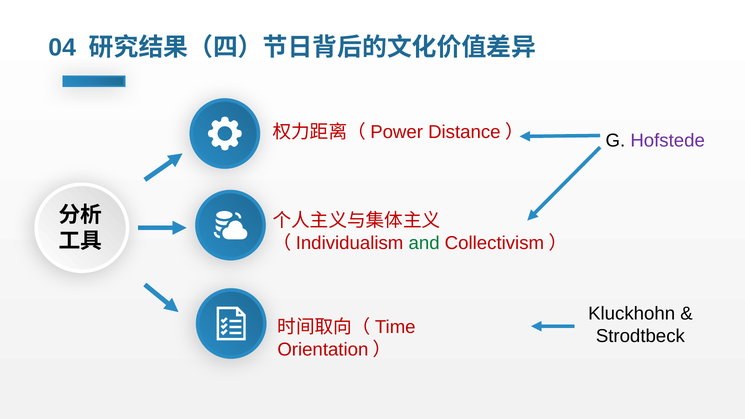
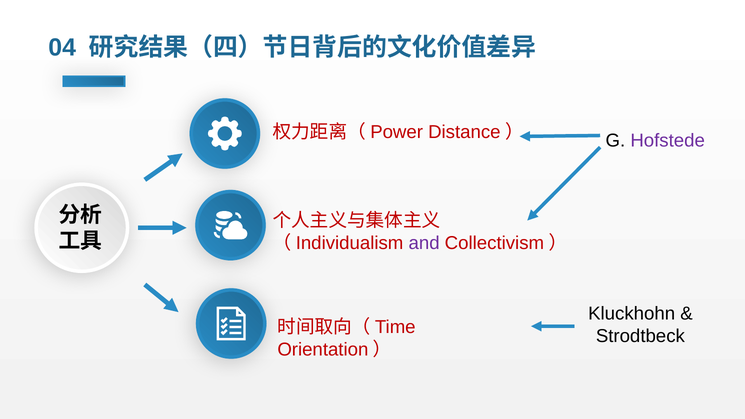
and colour: green -> purple (424, 243)
